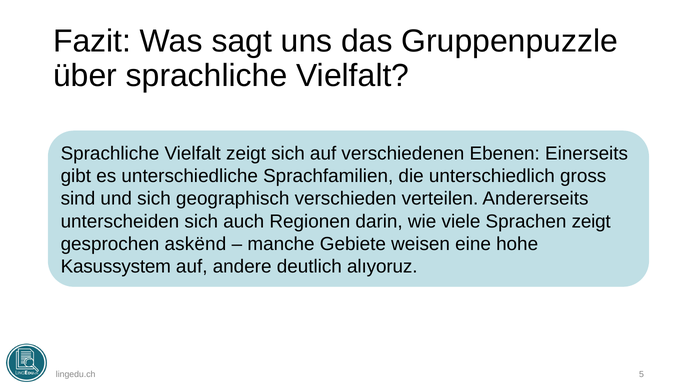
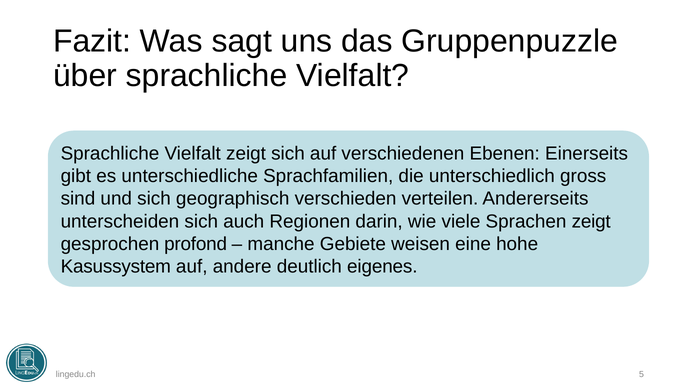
askënd: askënd -> profond (196, 244)
alıyoruz: alıyoruz -> eigenes (382, 267)
